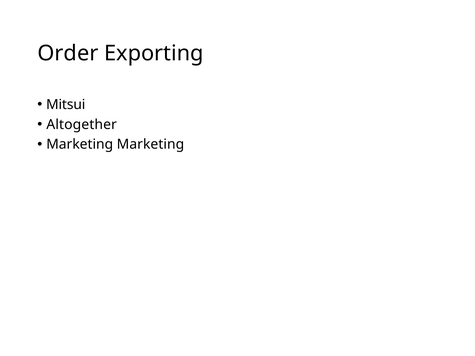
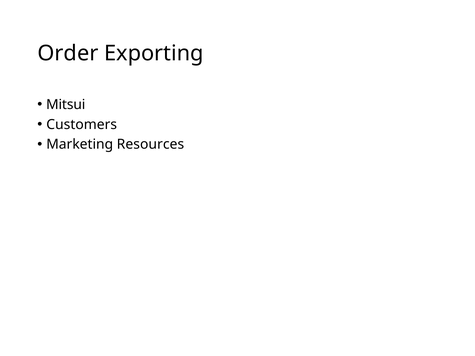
Altogether: Altogether -> Customers (82, 125)
Marketing Marketing: Marketing -> Resources (150, 144)
